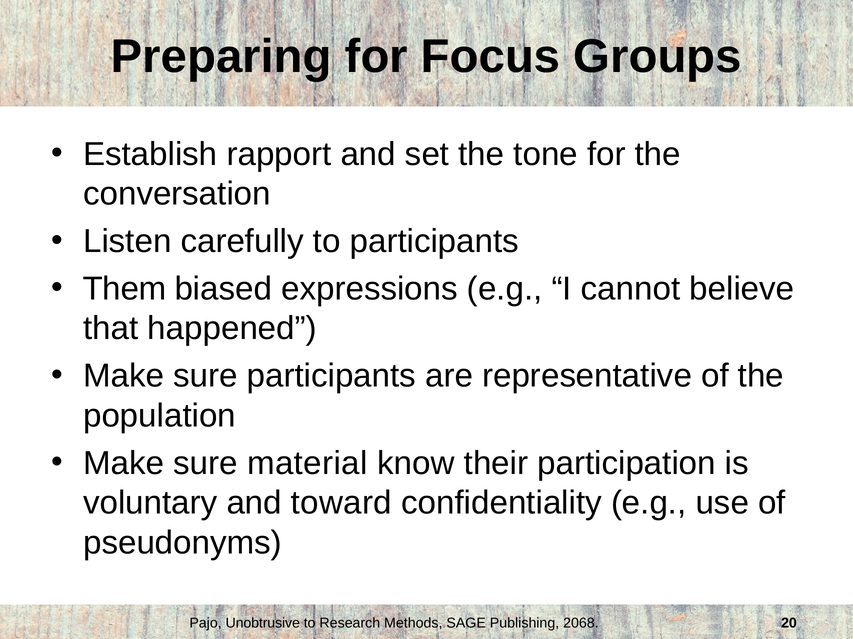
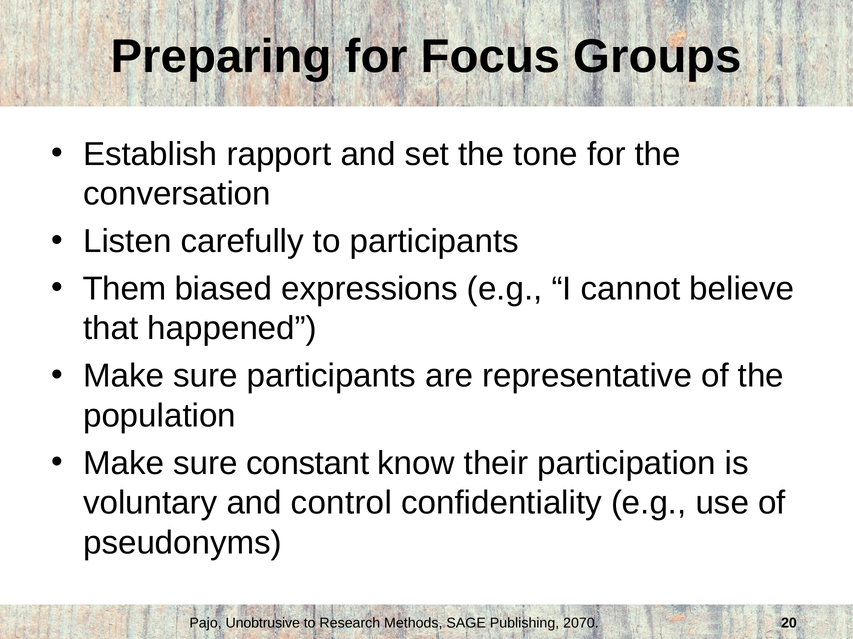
material: material -> constant (308, 464)
toward: toward -> control (341, 503)
2068: 2068 -> 2070 (581, 624)
